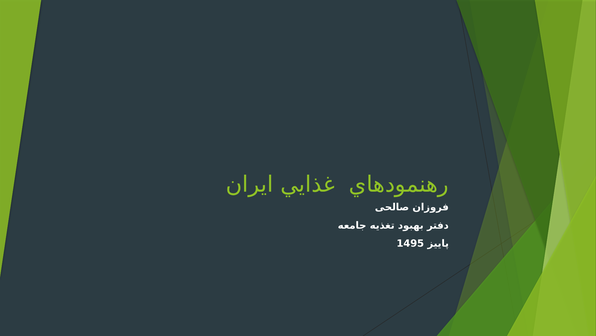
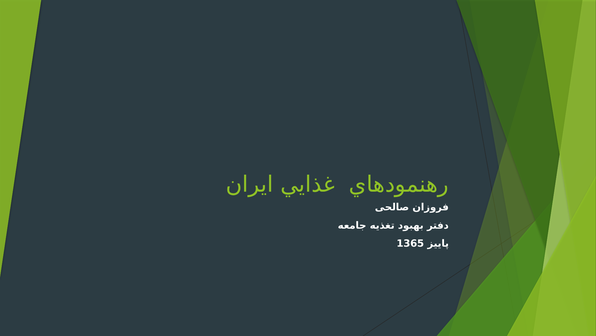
1495: 1495 -> 1365 (410, 243)
